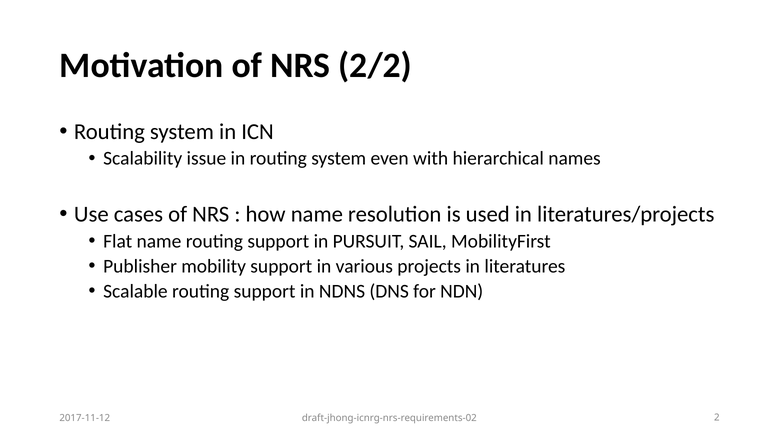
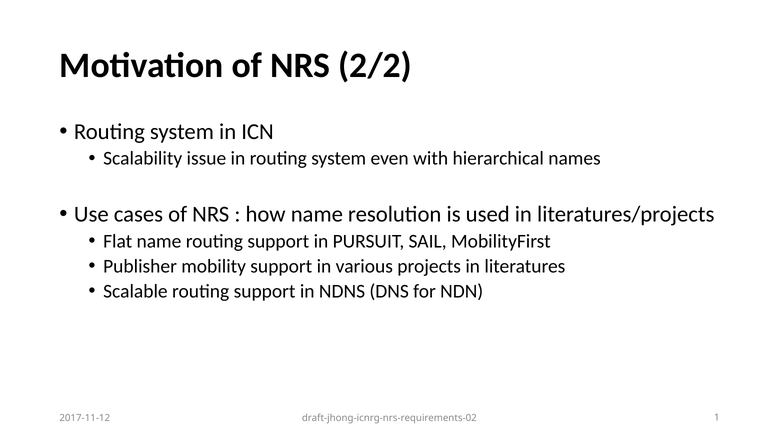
2: 2 -> 1 (717, 418)
